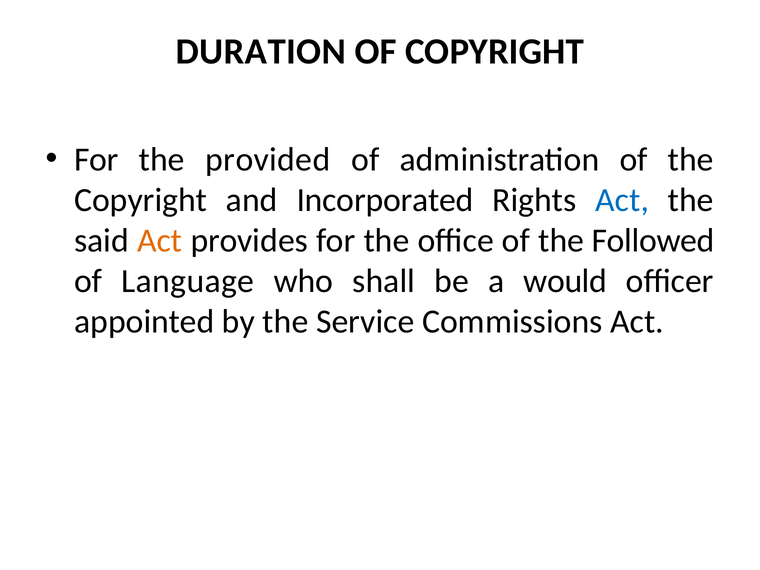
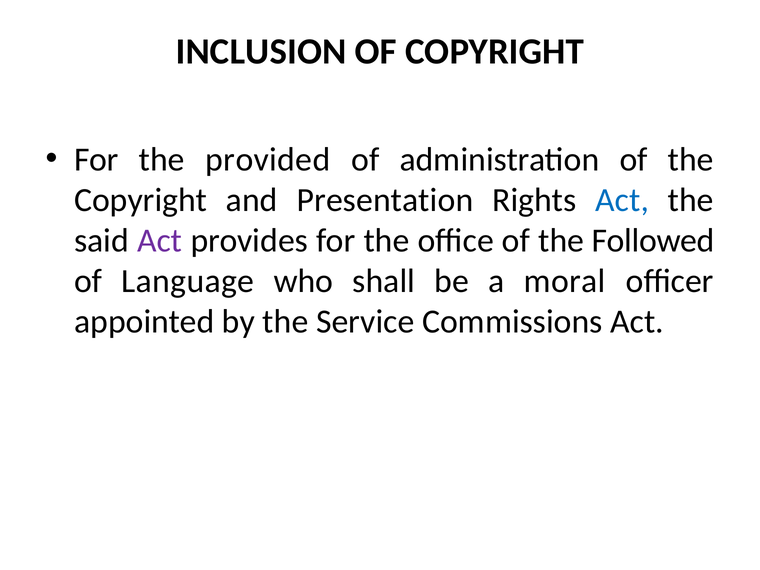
DURATION: DURATION -> INCLUSION (261, 51)
Incorporated: Incorporated -> Presentation (385, 200)
Act colour: orange -> purple (160, 241)
would: would -> moral (565, 281)
